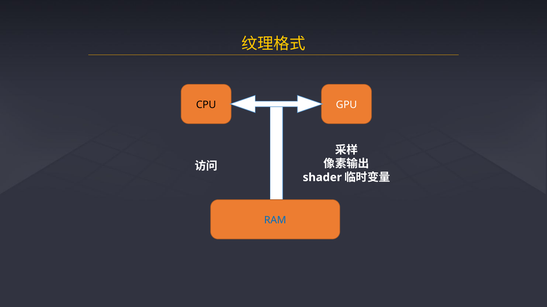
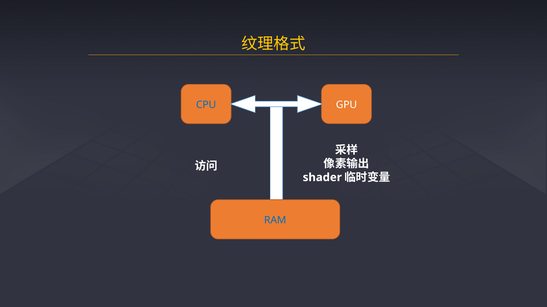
CPU colour: black -> blue (206, 105)
